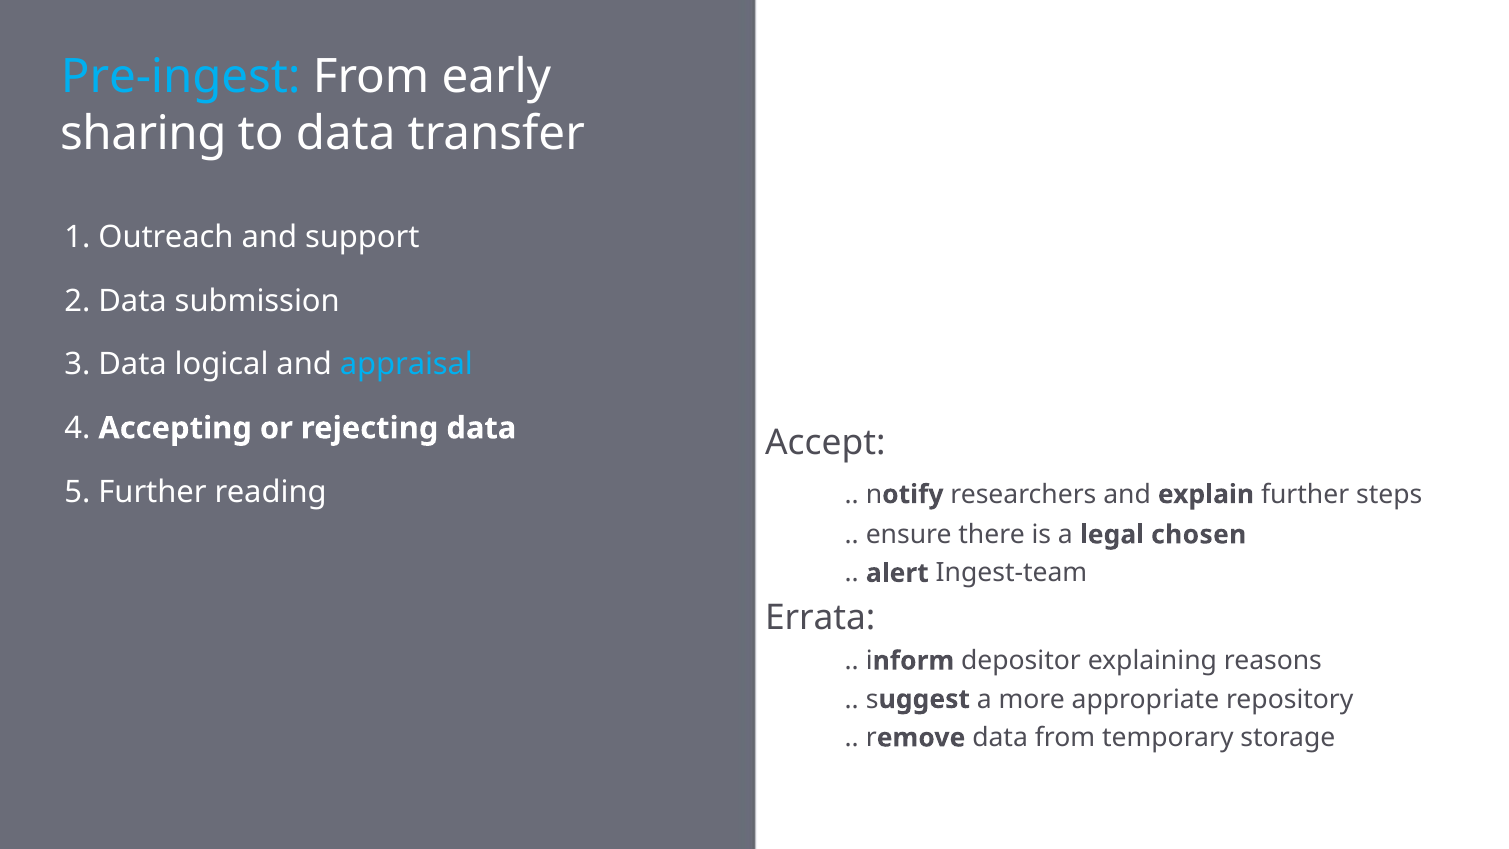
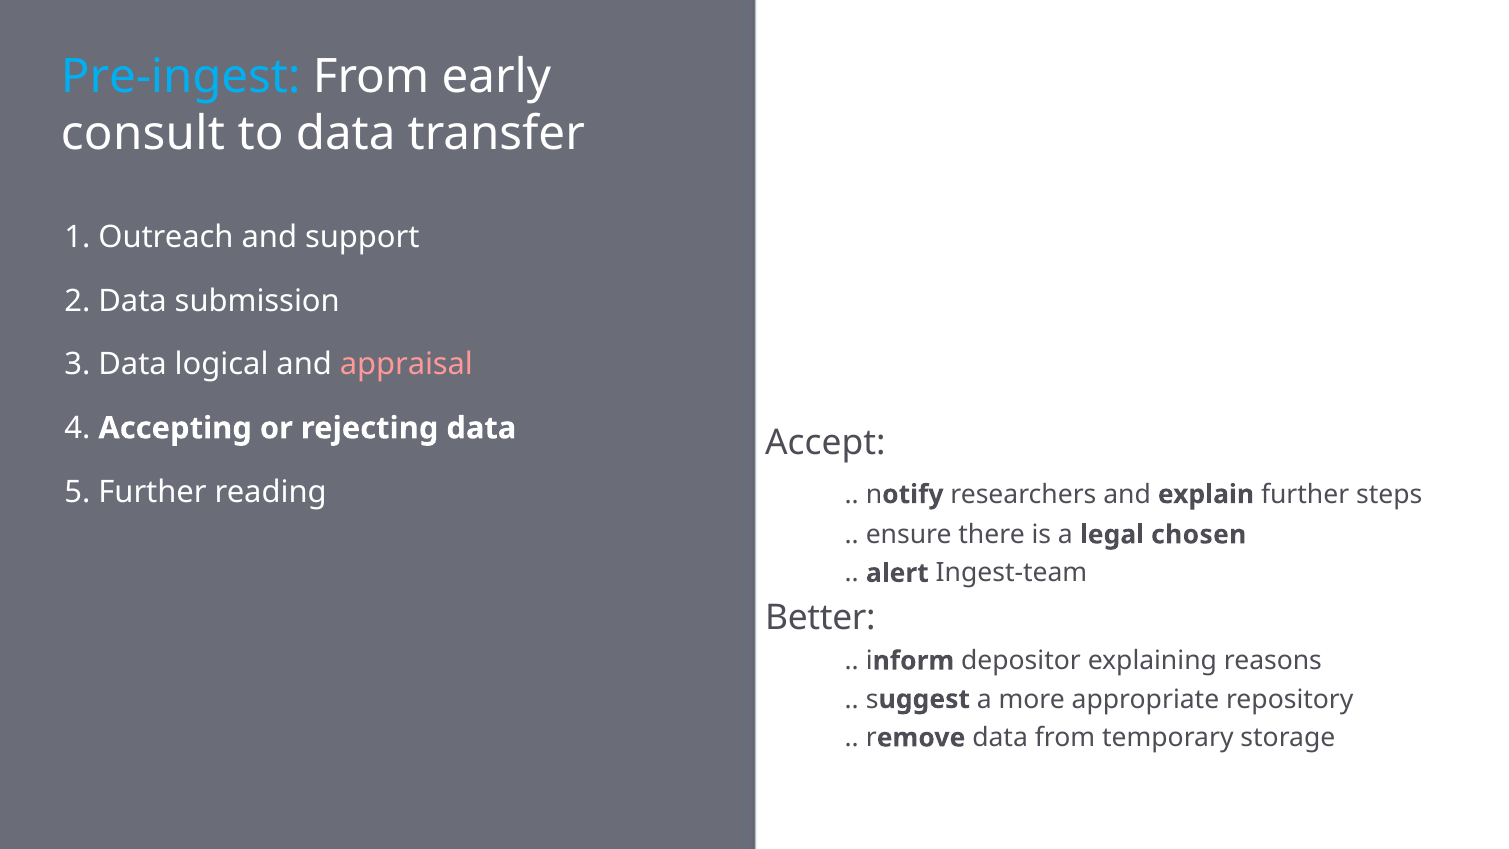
sharing: sharing -> consult (143, 134)
appraisal colour: light blue -> pink (406, 365)
Errata: Errata -> Better (820, 617)
